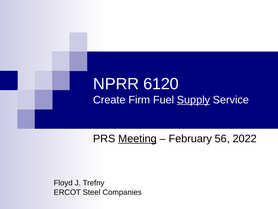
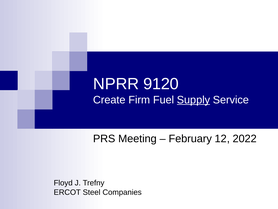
6120: 6120 -> 9120 (161, 84)
Meeting underline: present -> none (137, 138)
56: 56 -> 12 (222, 138)
